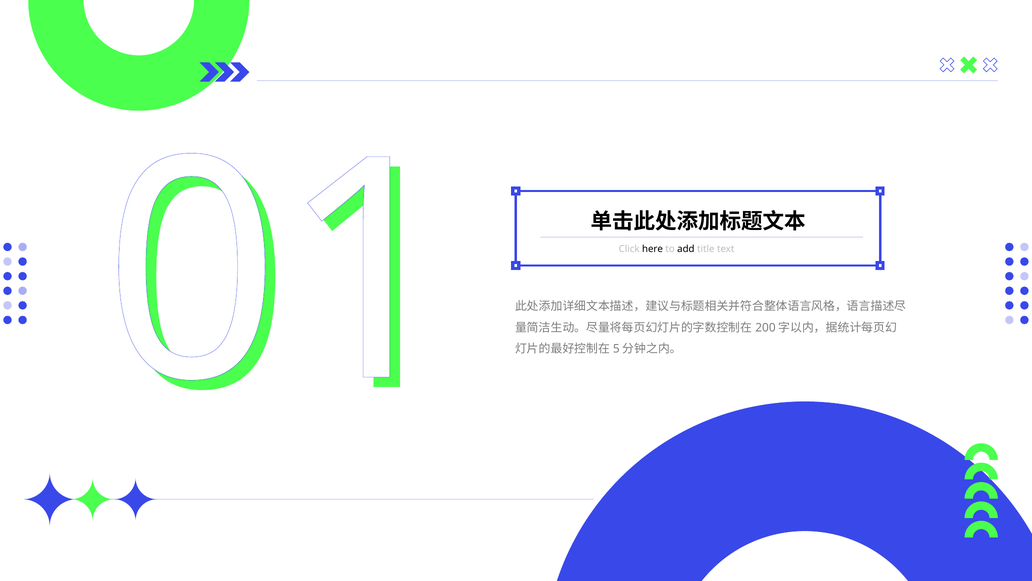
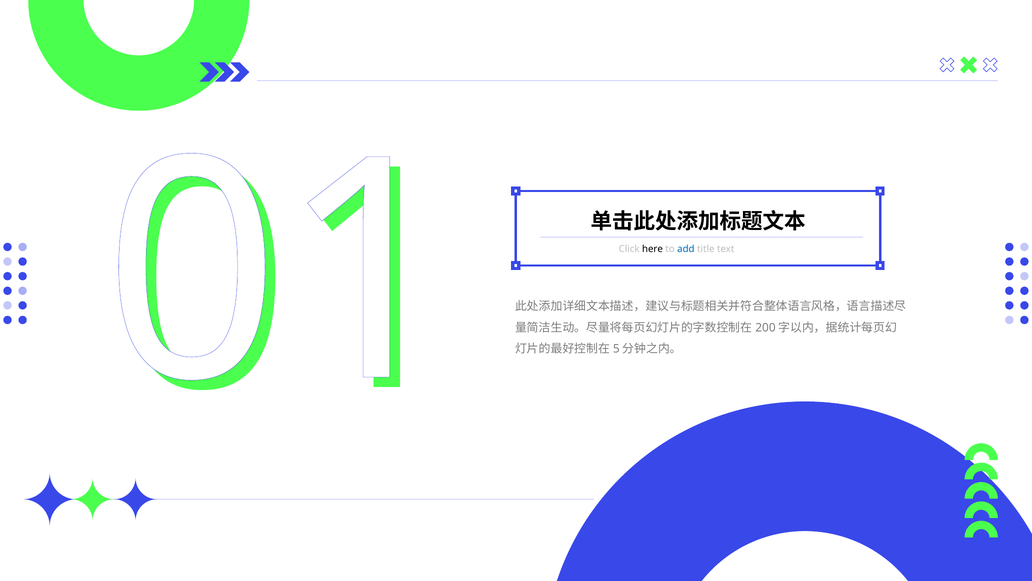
add colour: black -> blue (686, 249)
